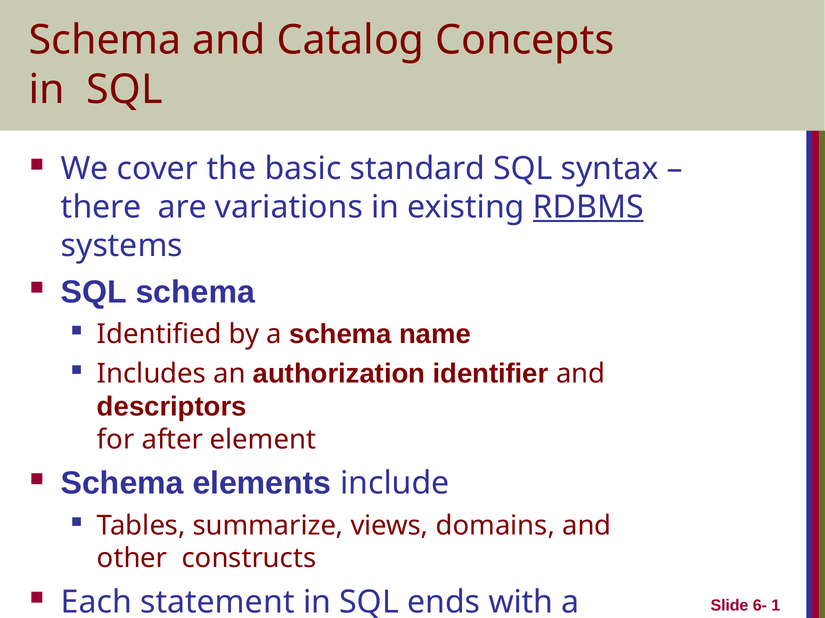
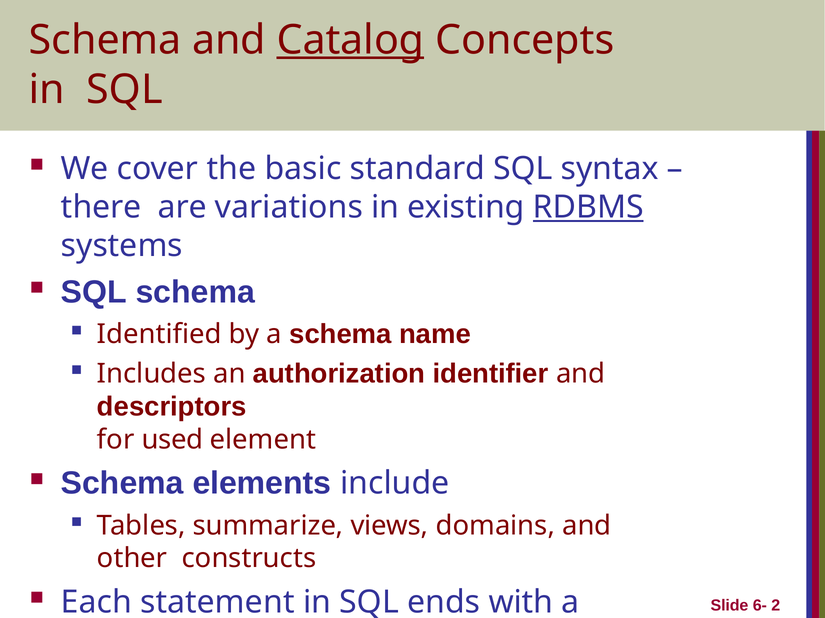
Catalog underline: none -> present (350, 40)
after: after -> used (172, 440)
1: 1 -> 2 (776, 606)
